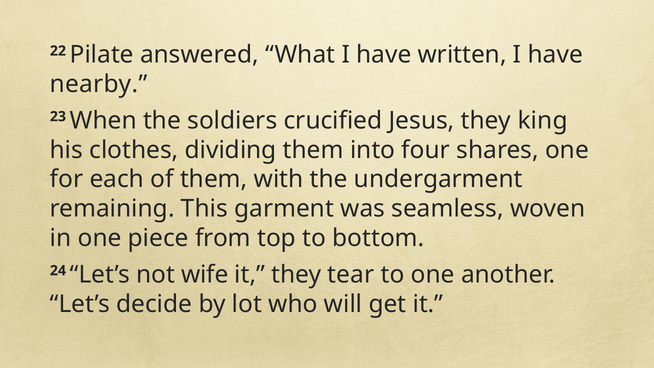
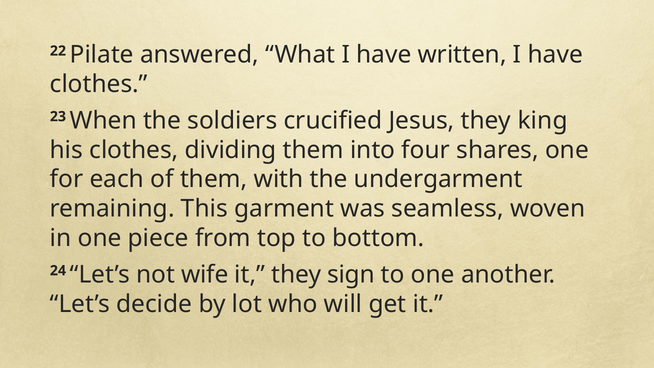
nearby: nearby -> clothes (99, 84)
tear: tear -> sign (351, 274)
